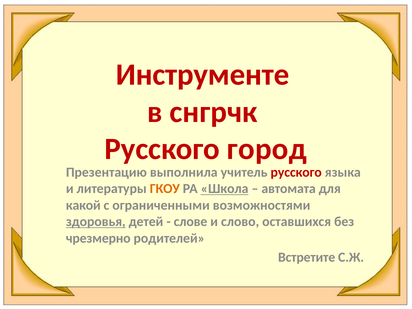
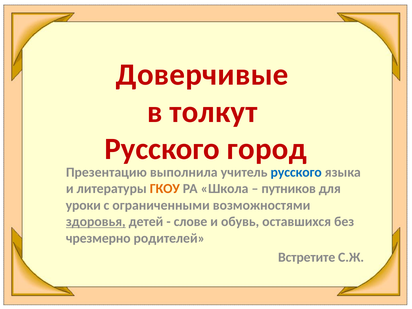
Инструменте: Инструменте -> Доверчивые (202, 75)
снгрчк: снгрчк -> толкут (213, 112)
русского colour: red -> blue (296, 172)
Школа underline: present -> none (225, 189)
автомата: автомата -> путников (289, 189)
какой: какой -> уроки (83, 205)
слово: слово -> обувь (240, 222)
